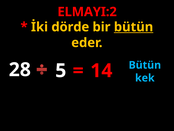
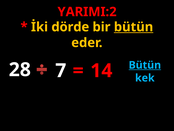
ELMAYI:2: ELMAYI:2 -> YARIMI:2 (87, 12)
5: 5 -> 7 (61, 70)
Bütün underline: none -> present (145, 65)
